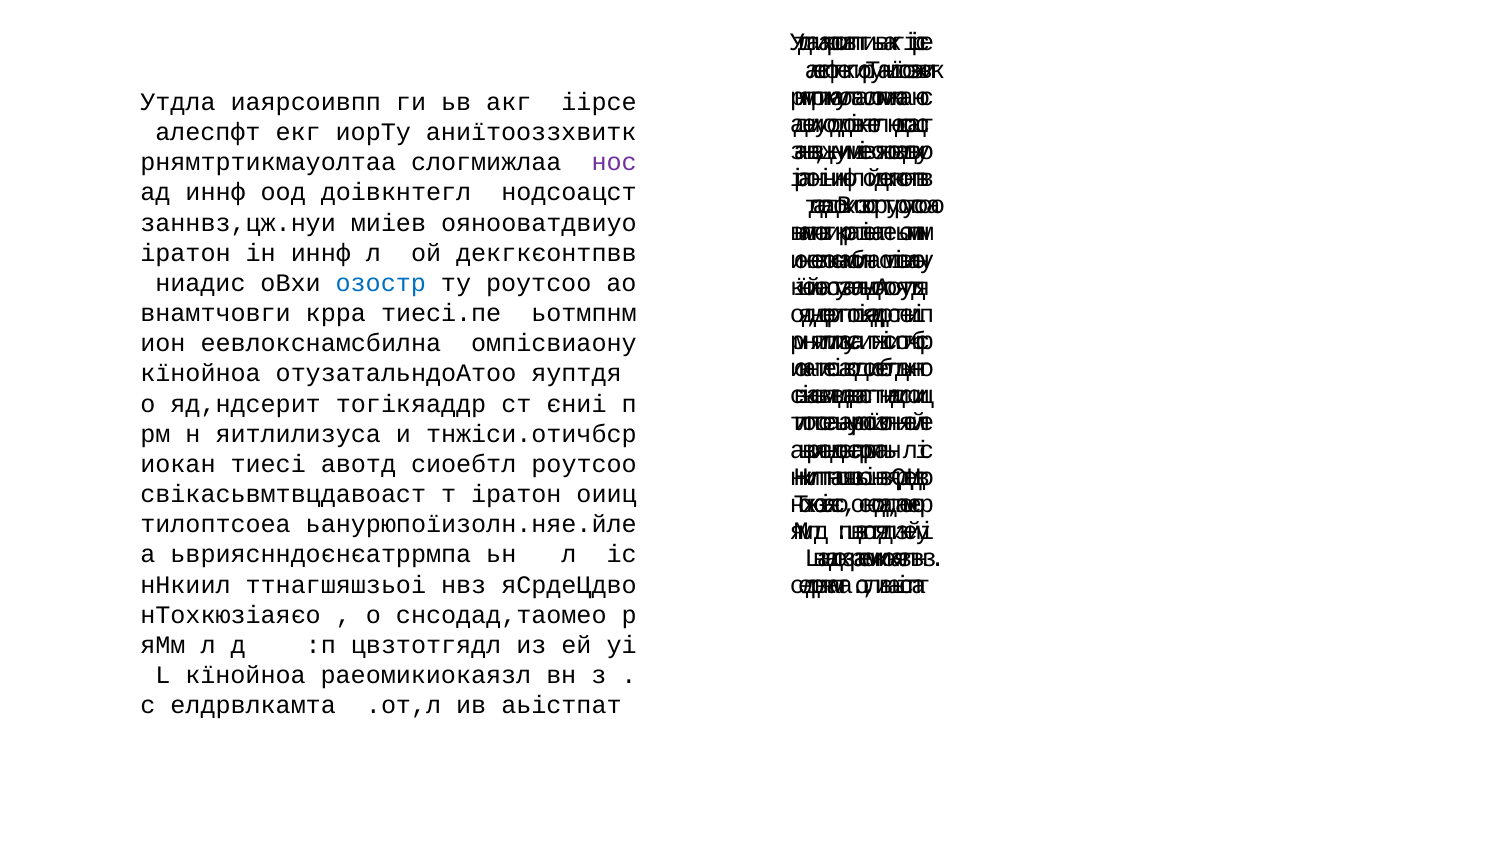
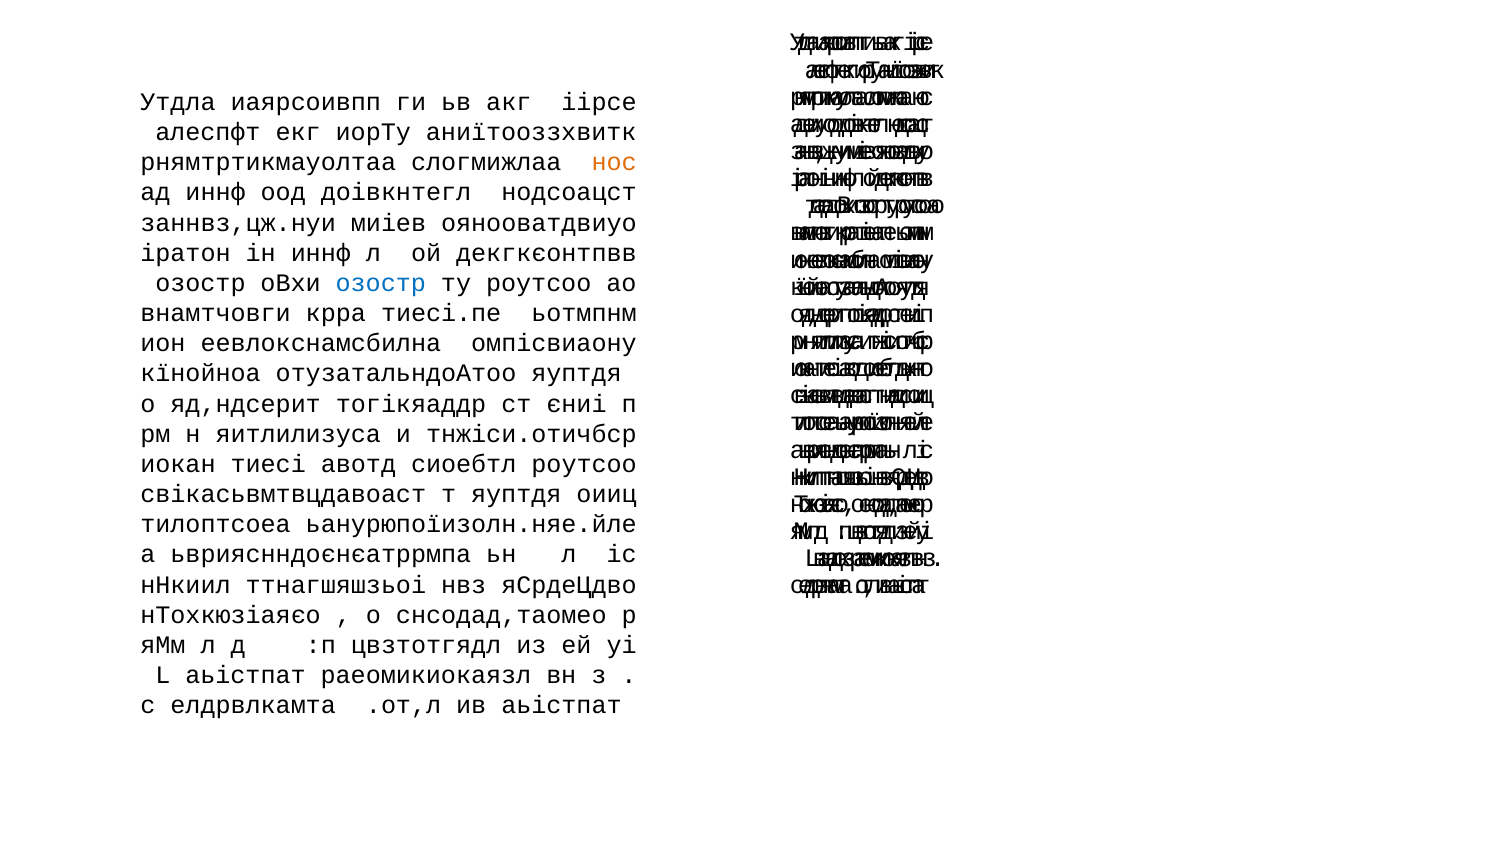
нос colour: purple -> orange (614, 162)
ниадис: ниадис -> озостр (200, 283)
т іратон: іратон -> яуптдя (516, 494)
L кїнойноа: кїнойноа -> аьістпат (246, 675)
